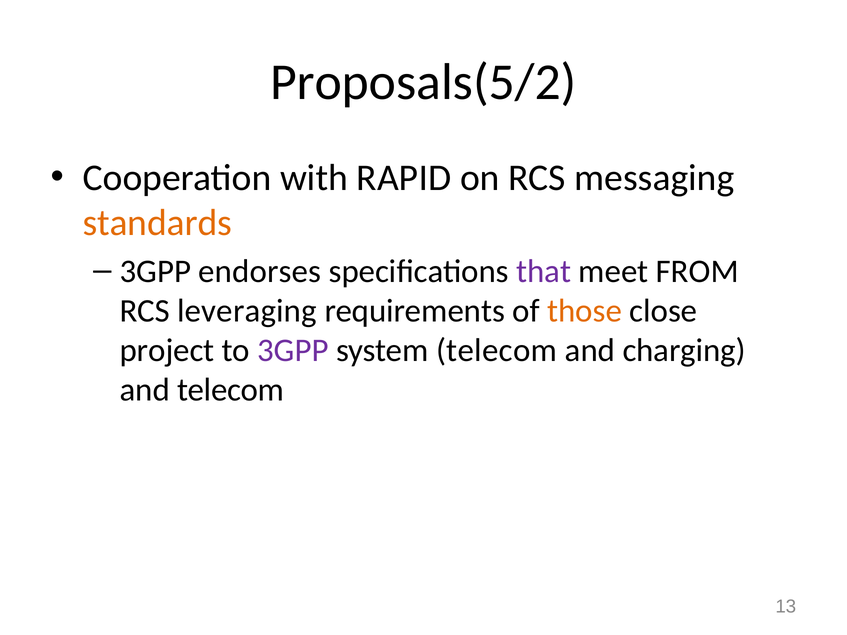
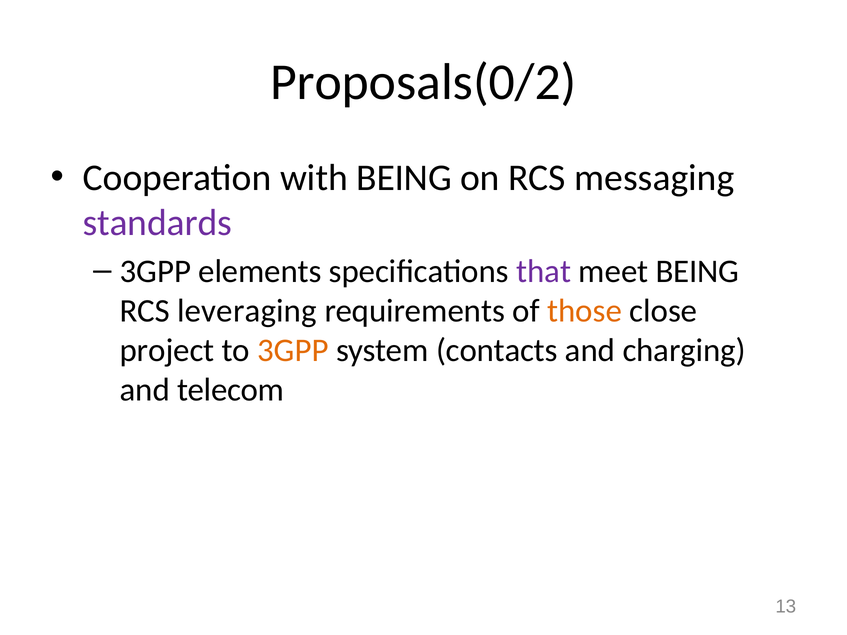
Proposals(5/2: Proposals(5/2 -> Proposals(0/2 (423, 82)
with RAPID: RAPID -> BEING (404, 178)
standards colour: orange -> purple (157, 223)
endorses: endorses -> elements (260, 272)
meet FROM: FROM -> BEING (697, 272)
3GPP colour: purple -> orange (293, 350)
system telecom: telecom -> contacts (497, 350)
